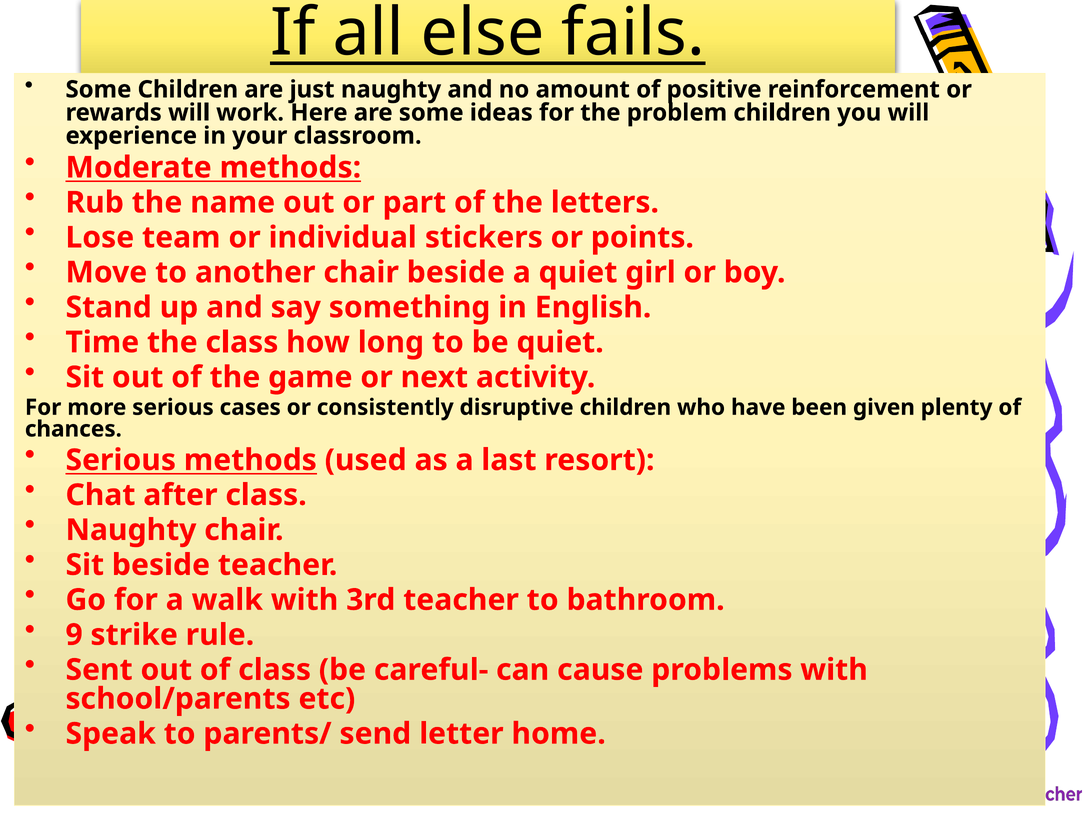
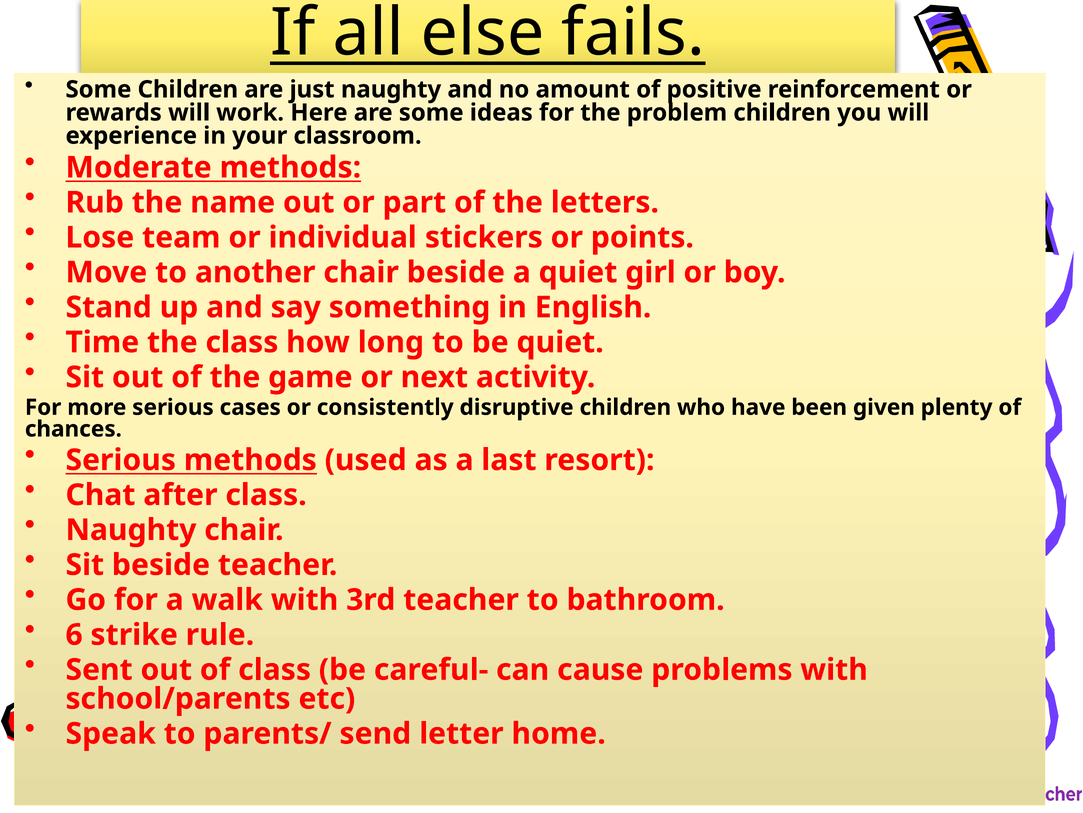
9: 9 -> 6 (74, 634)
